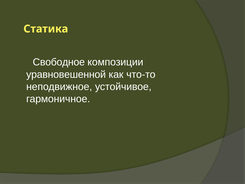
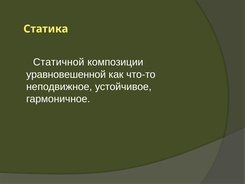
Свободное: Свободное -> Статичной (59, 62)
